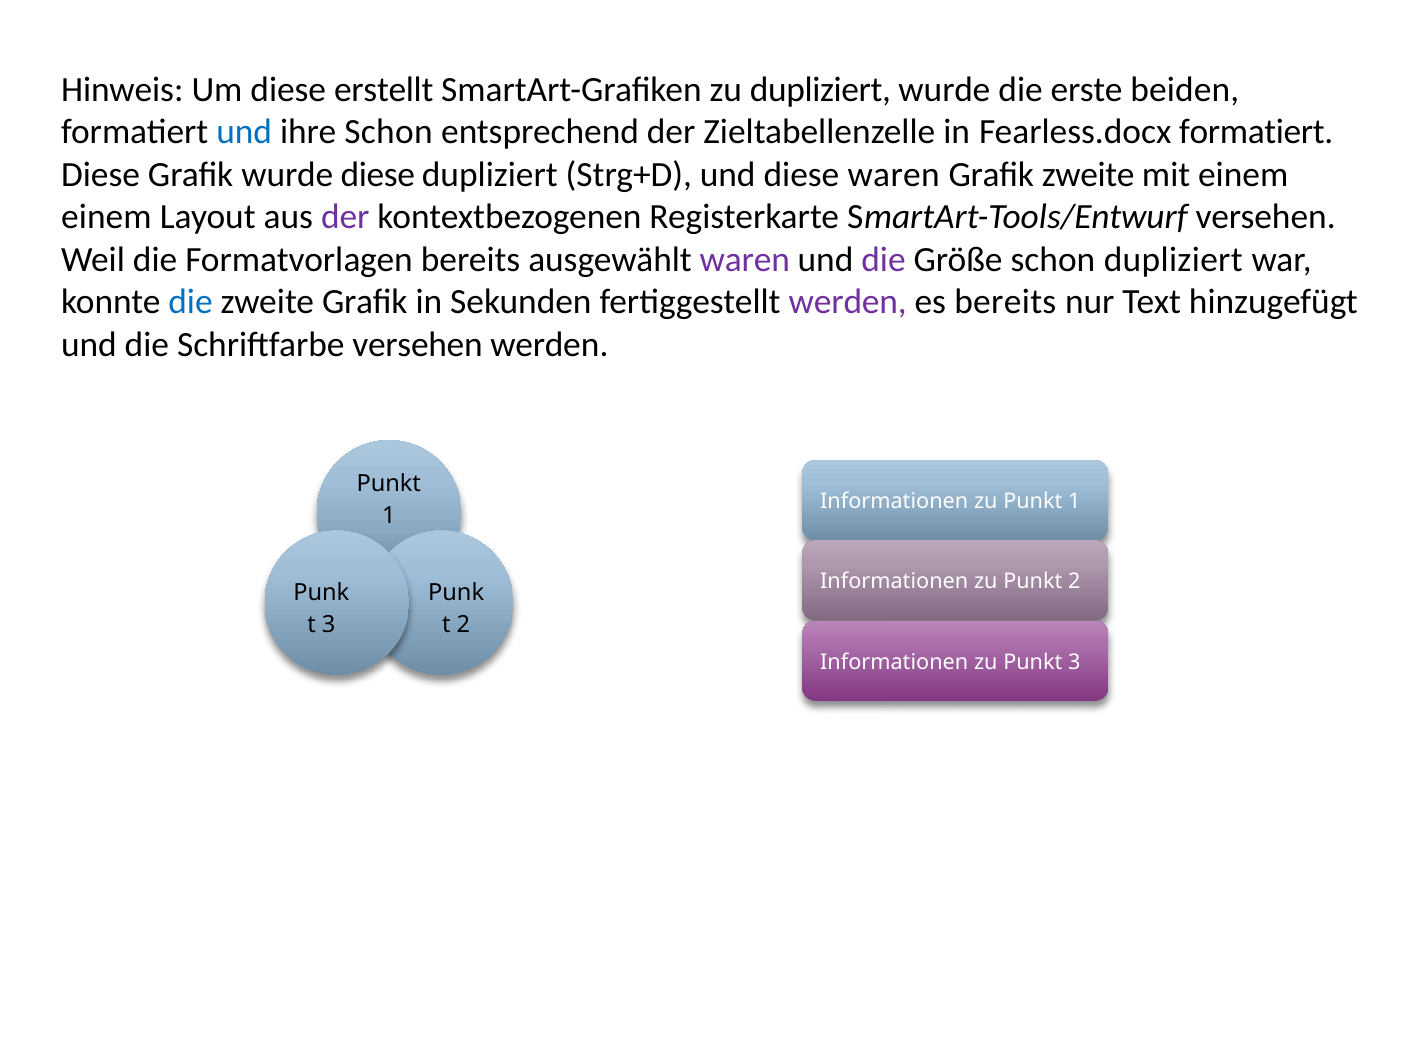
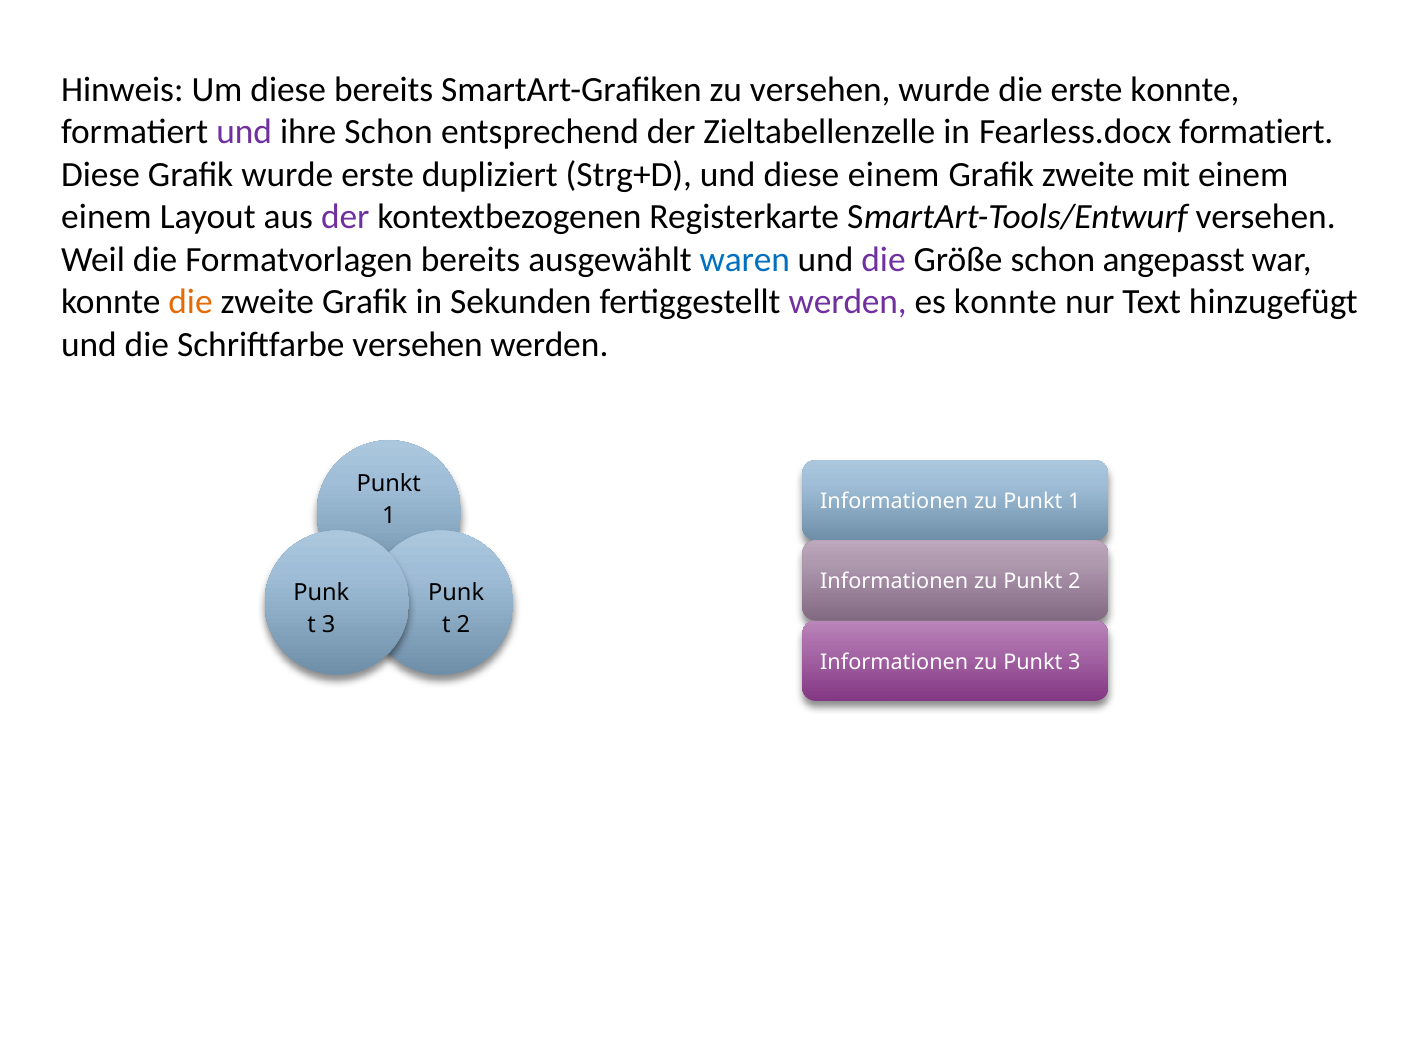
diese erstellt: erstellt -> bereits (384, 90)
zu dupliziert: dupliziert -> versehen (820, 90)
erste beiden: beiden -> konnte (1185, 90)
und colour: blue -> purple (244, 132)
wurde diese: diese -> erste (378, 175)
diese waren: waren -> einem (894, 175)
waren colour: purple -> blue (745, 260)
schon dupliziert: dupliziert -> angepasst (1174, 260)
die colour: blue -> orange (191, 302)
es bereits: bereits -> konnte (1005, 302)
